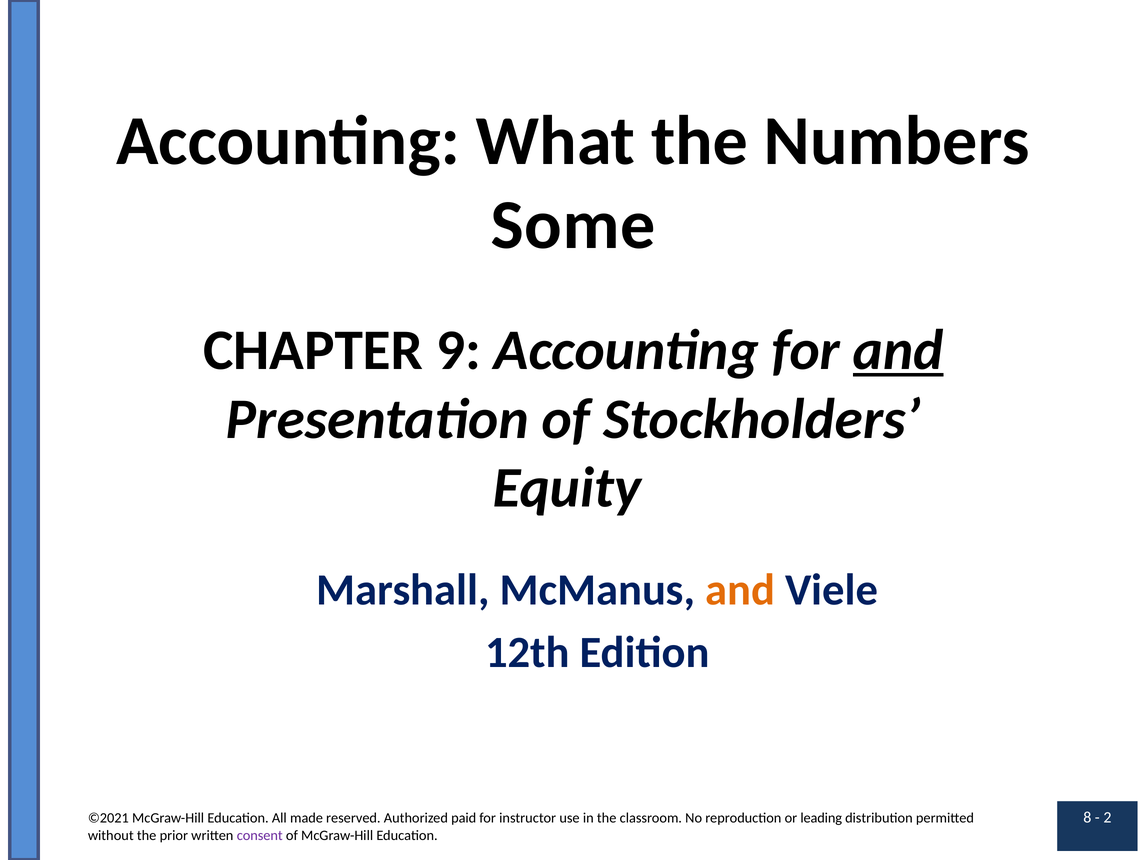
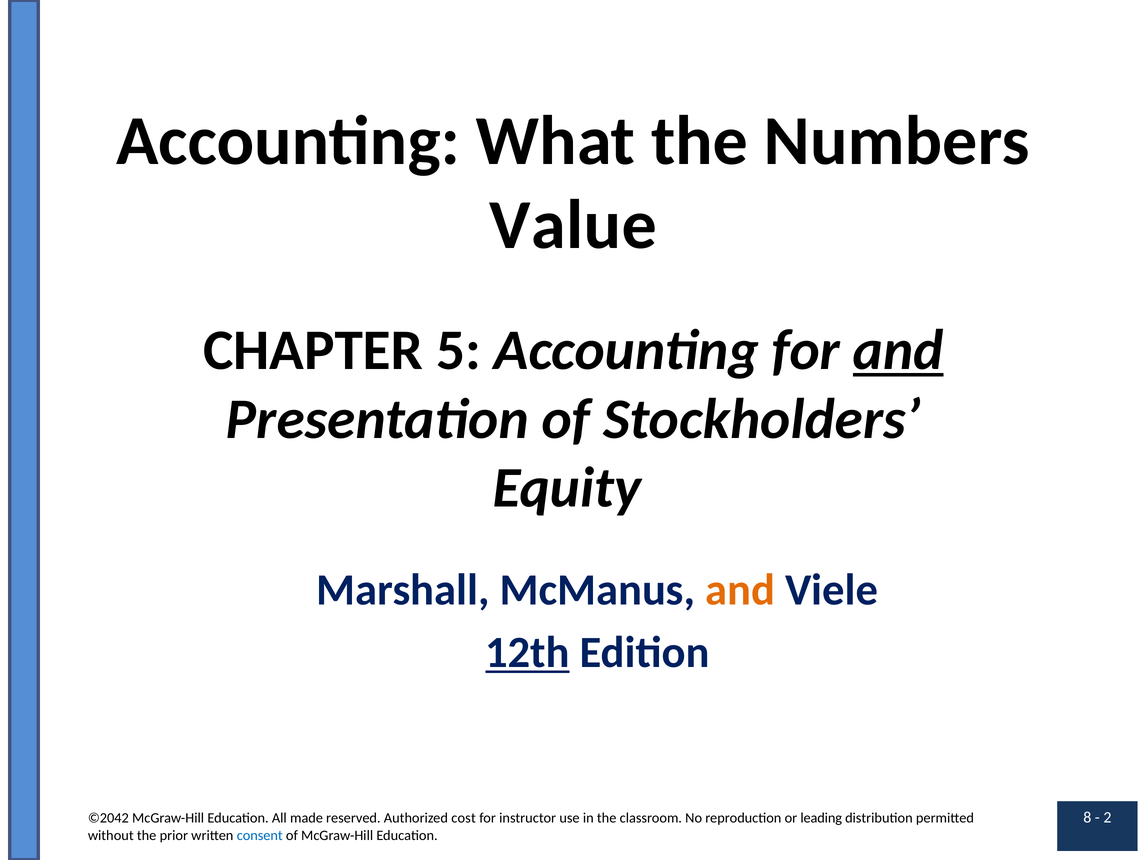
Some: Some -> Value (573, 225)
9: 9 -> 5 (458, 350)
12th underline: none -> present (527, 653)
©2021: ©2021 -> ©2042 (108, 818)
paid: paid -> cost (464, 818)
consent colour: purple -> blue (260, 836)
